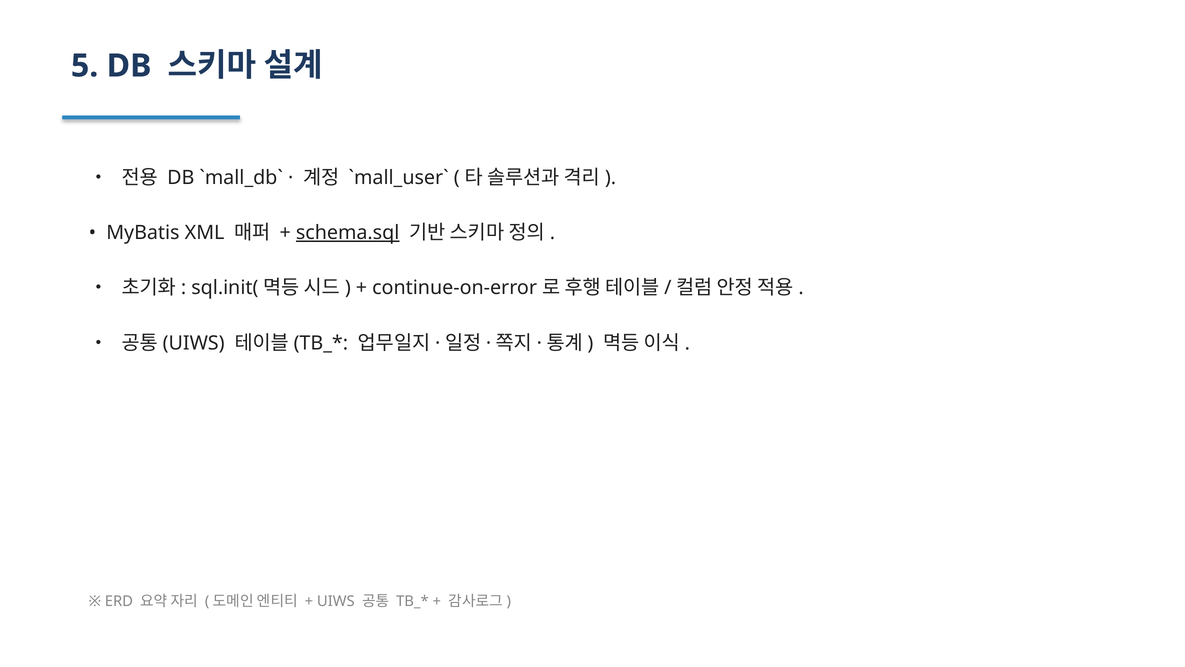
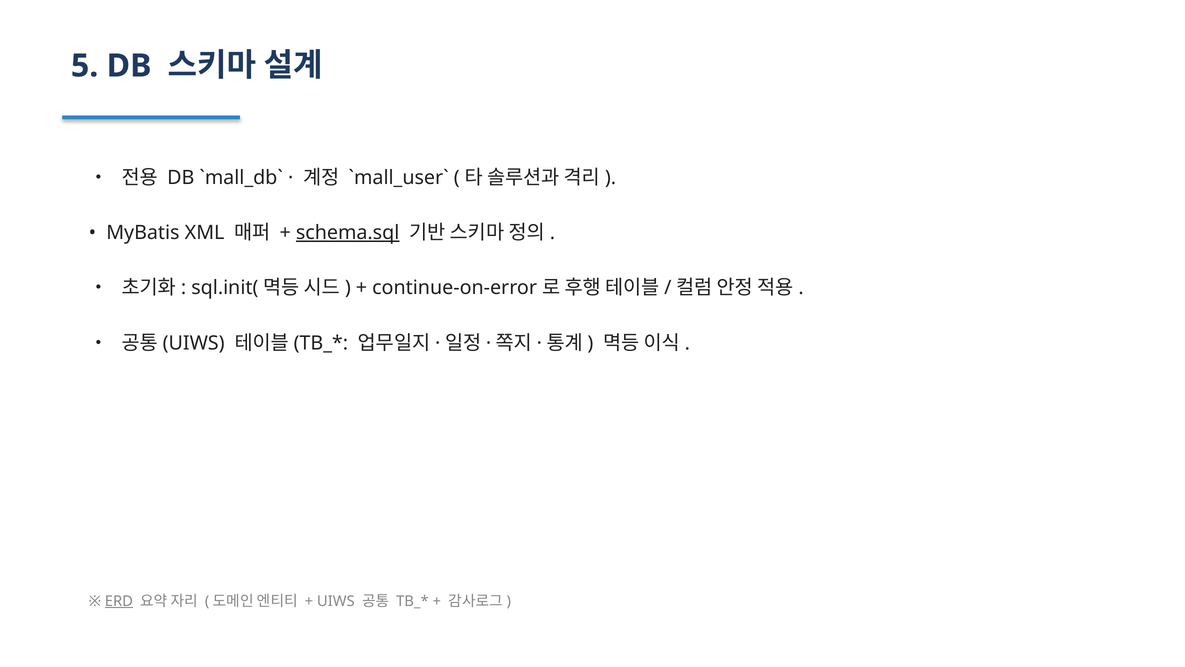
ERD underline: none -> present (119, 601)
